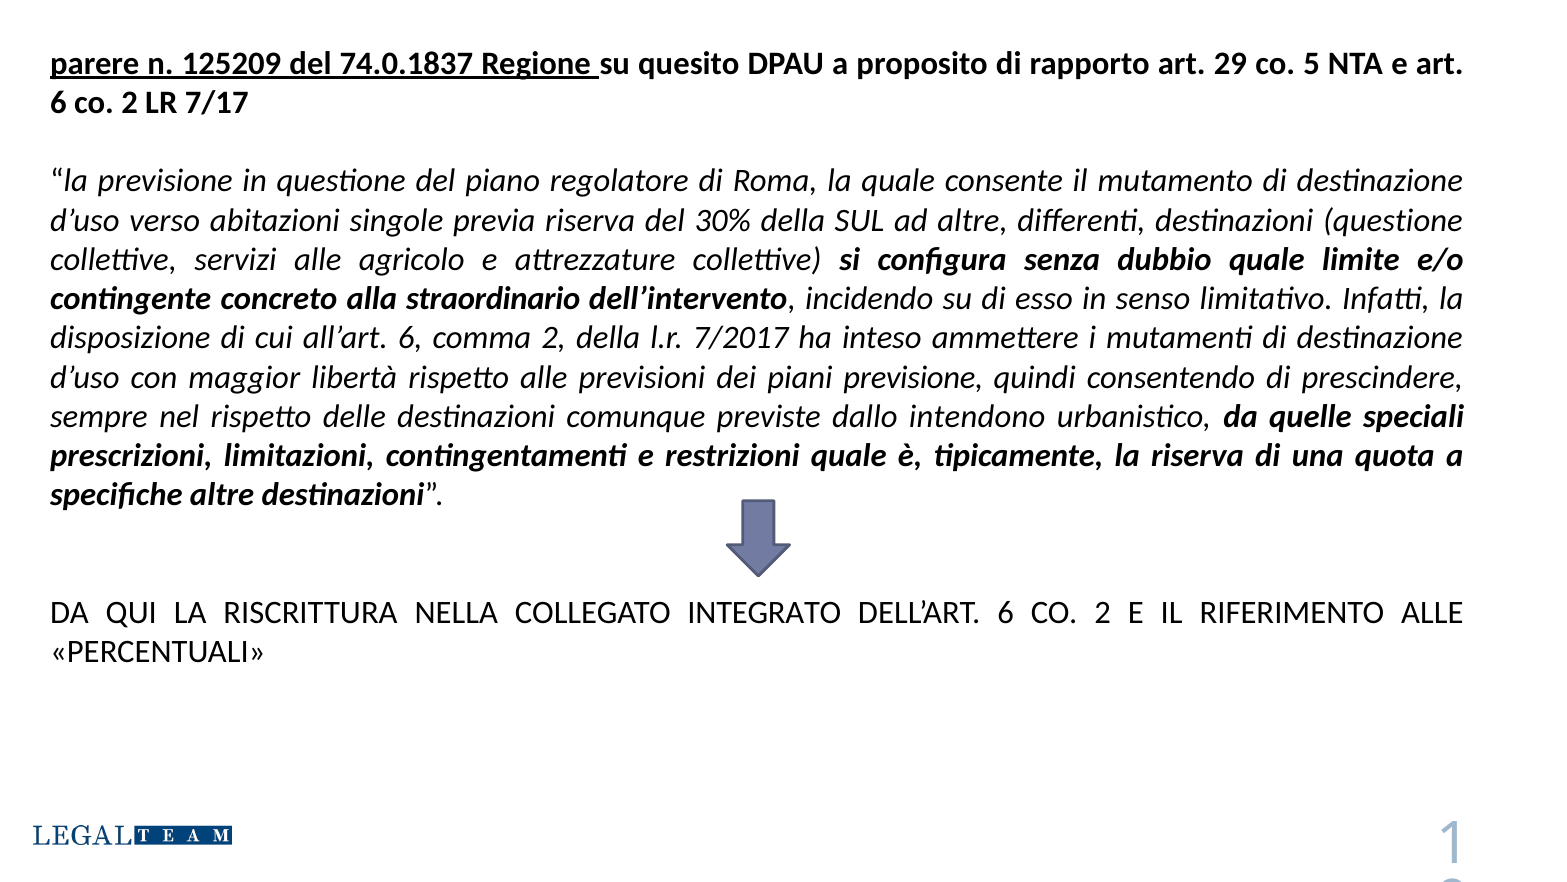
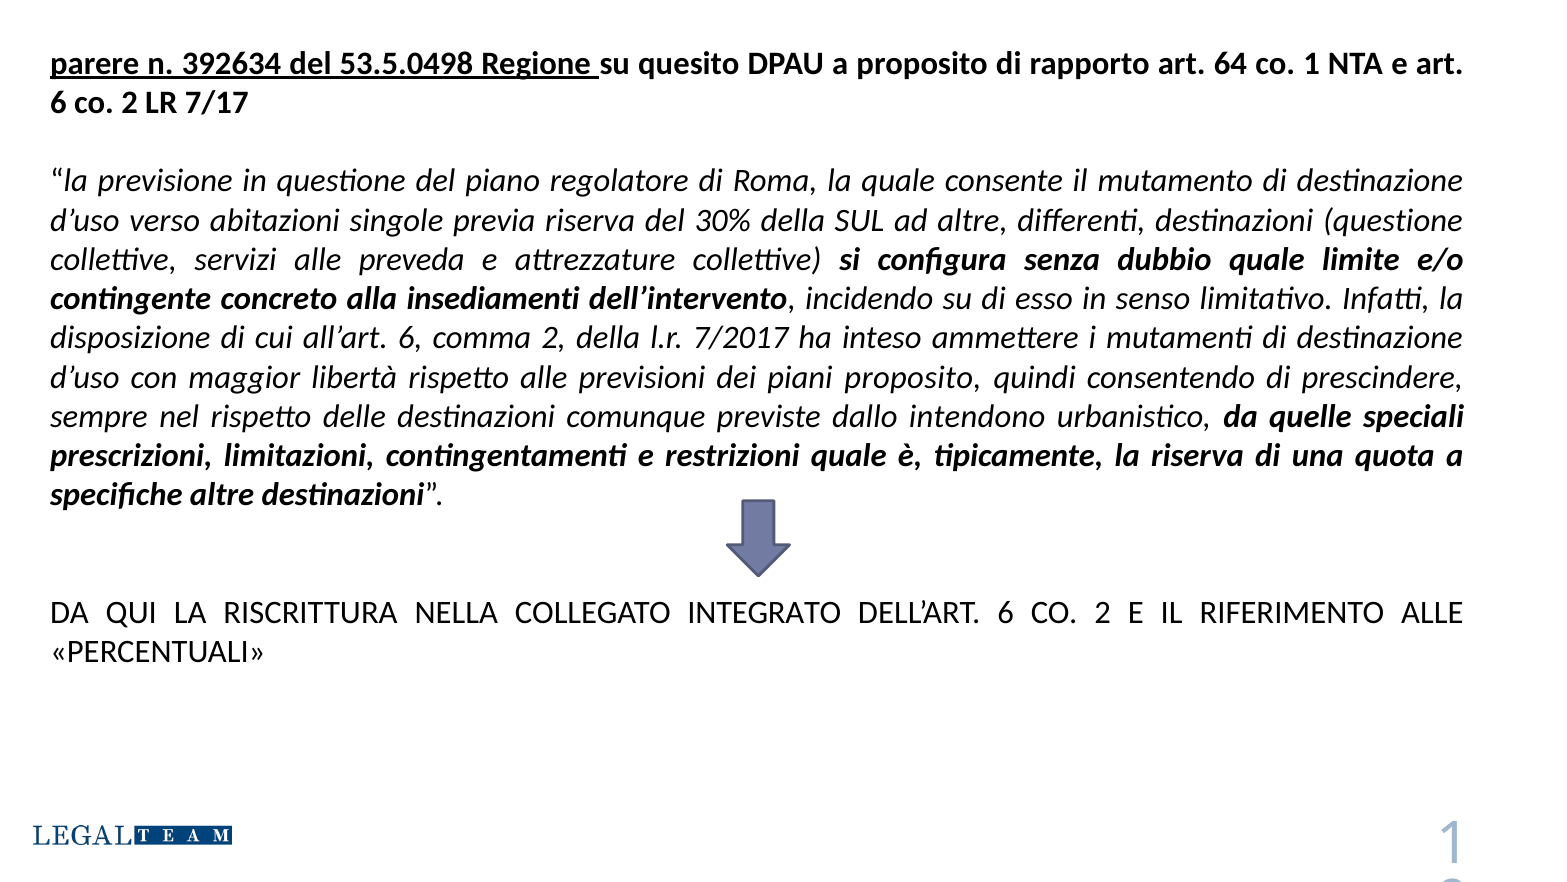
125209: 125209 -> 392634 (232, 63)
74.0.1837: 74.0.1837 -> 53.5.0498 (406, 63)
29: 29 -> 64 (1230, 63)
co 5: 5 -> 1 (1312, 63)
agricolo: agricolo -> preveda (412, 259)
straordinario: straordinario -> insediamenti (493, 299)
piani previsione: previsione -> proposito (913, 377)
